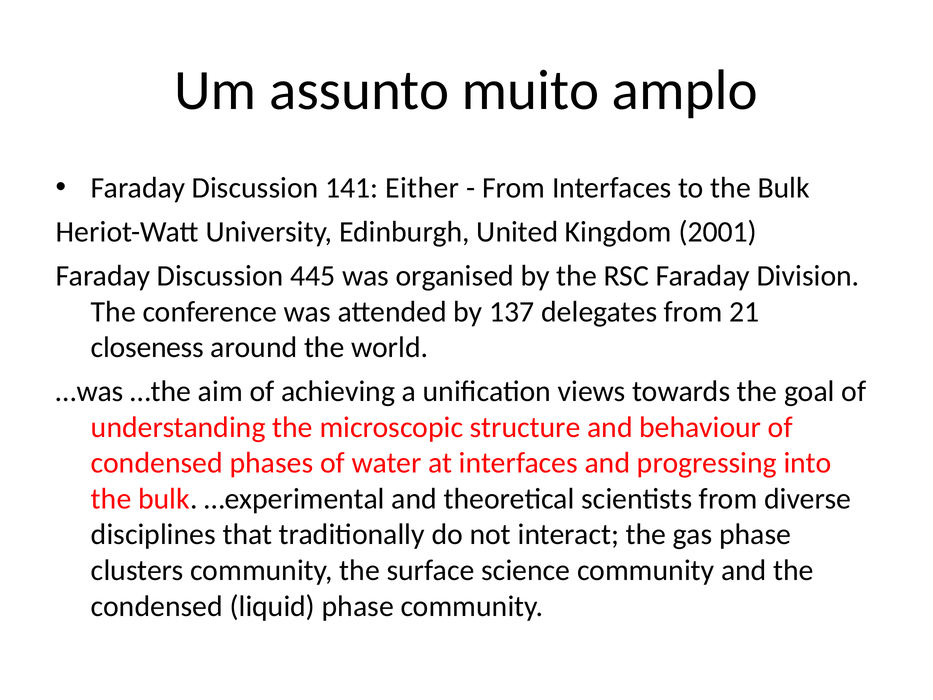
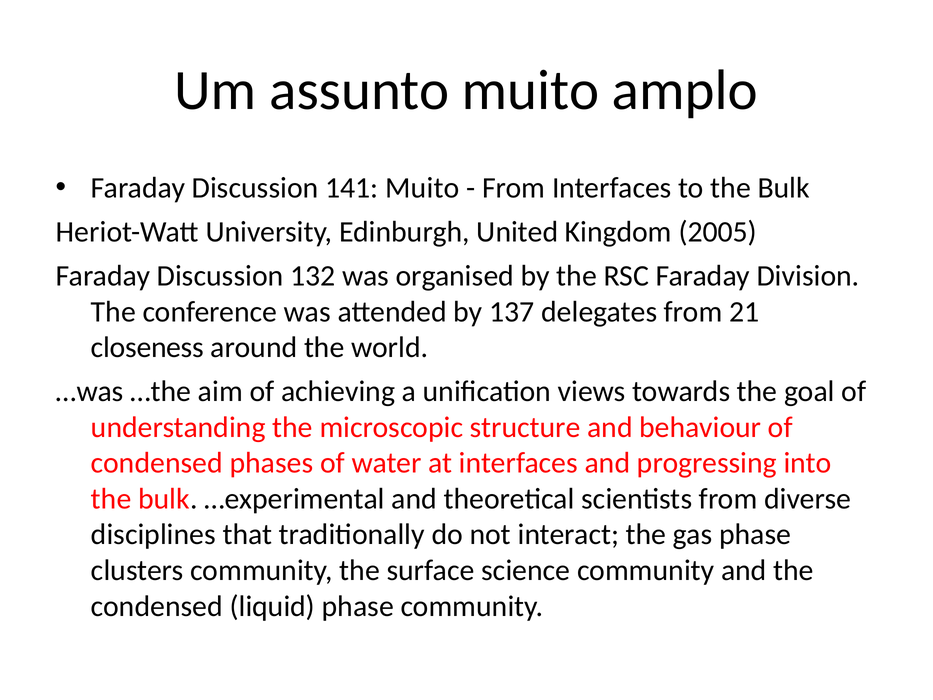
141 Either: Either -> Muito (422, 188)
2001: 2001 -> 2005 (718, 232)
445: 445 -> 132 (313, 276)
